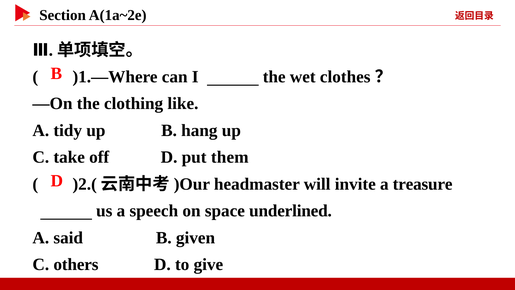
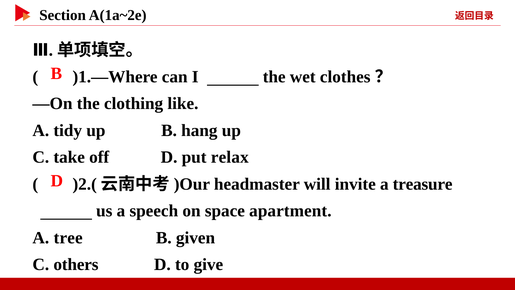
them: them -> relax (230, 157)
underlined: underlined -> apartment (290, 211)
said: said -> tree (68, 237)
